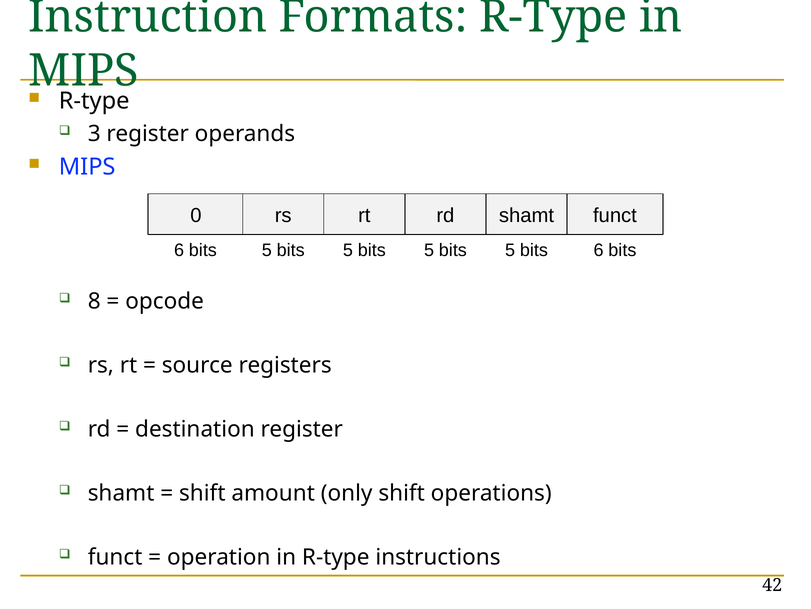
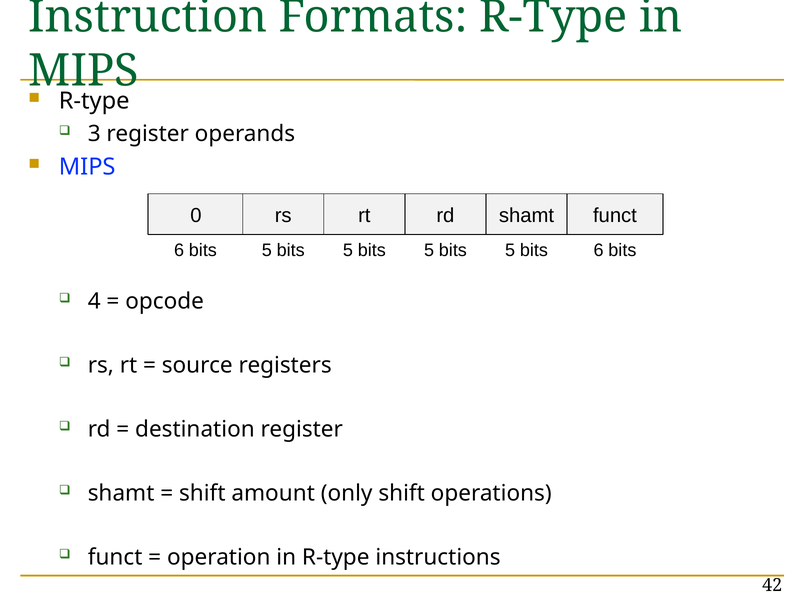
8: 8 -> 4 (94, 301)
